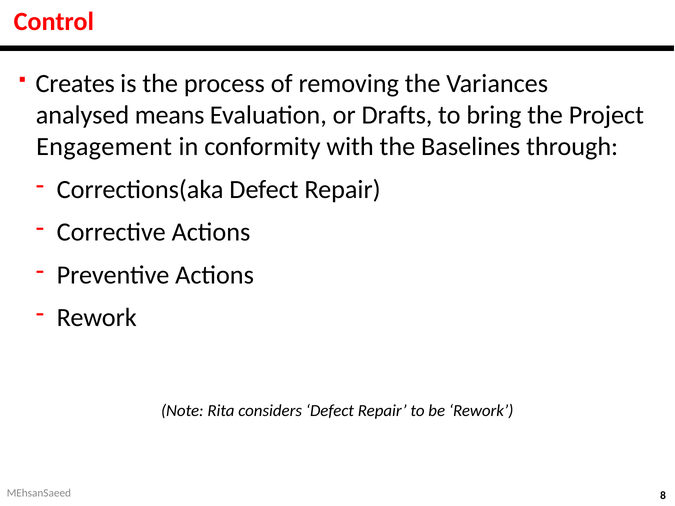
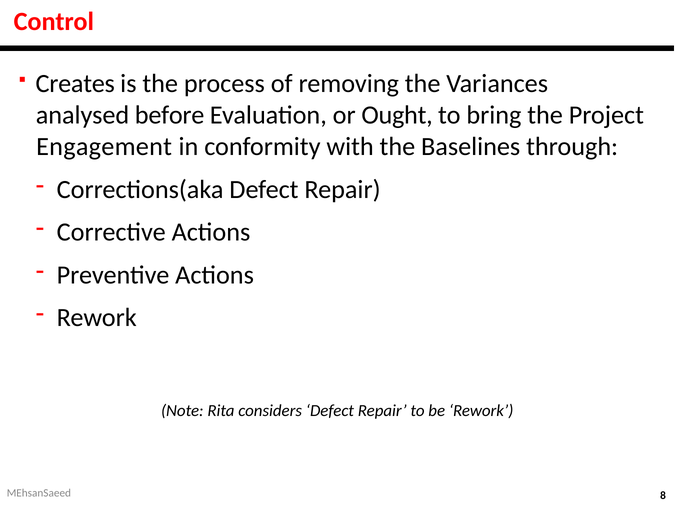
means: means -> before (170, 115)
Drafts: Drafts -> Ought (397, 115)
